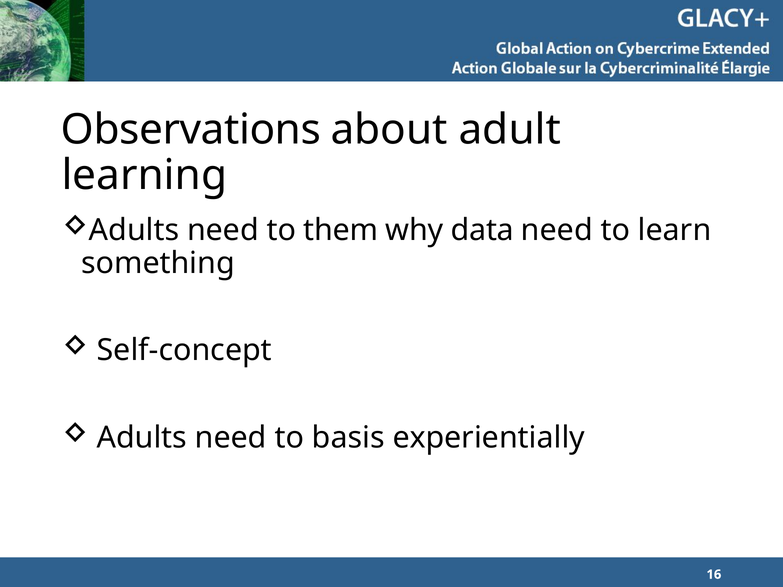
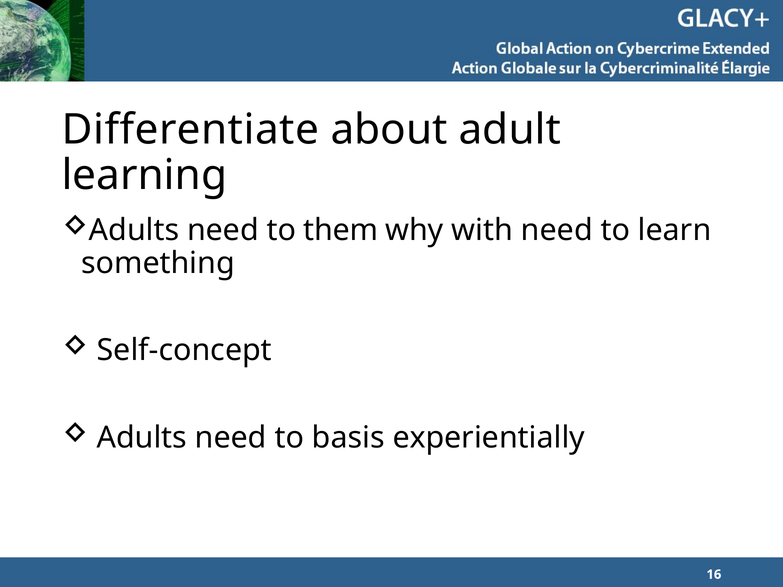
Observations: Observations -> Differentiate (190, 130)
data: data -> with (482, 230)
